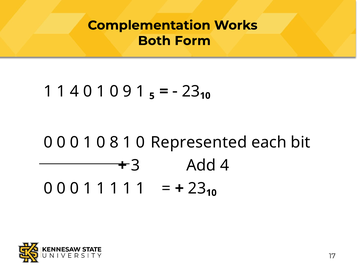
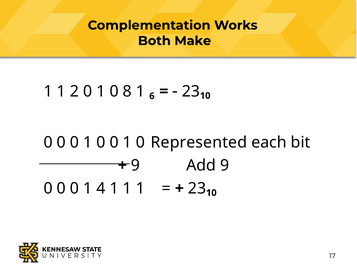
Form: Form -> Make (193, 41)
1 4: 4 -> 2 (74, 91)
9: 9 -> 8 (127, 91)
5: 5 -> 6 (152, 96)
1 0 8: 8 -> 0 (114, 142)
3: 3 -> 9 (136, 165)
Add 4: 4 -> 9 (225, 165)
0 1 1: 1 -> 4 (101, 188)
